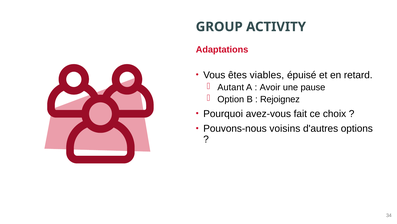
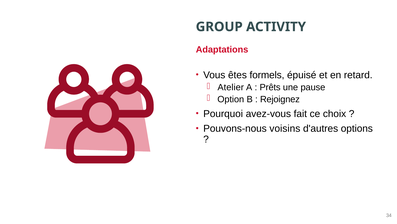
viables: viables -> formels (267, 75)
Autant: Autant -> Atelier (231, 87)
Avoir: Avoir -> Prêts (270, 87)
